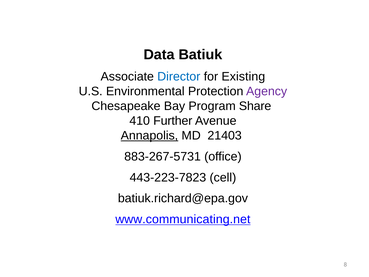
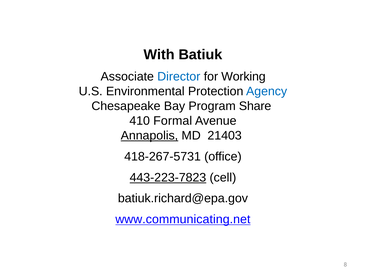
Data: Data -> With (159, 54)
Existing: Existing -> Working (243, 76)
Agency colour: purple -> blue (267, 91)
Further: Further -> Formal (173, 121)
883-267-5731: 883-267-5731 -> 418-267-5731 (163, 156)
443-223-7823 underline: none -> present (168, 177)
